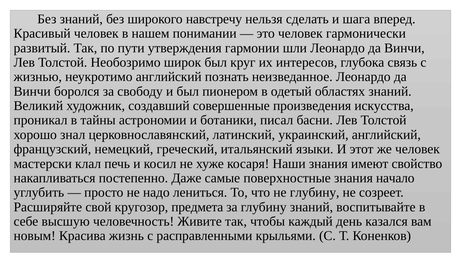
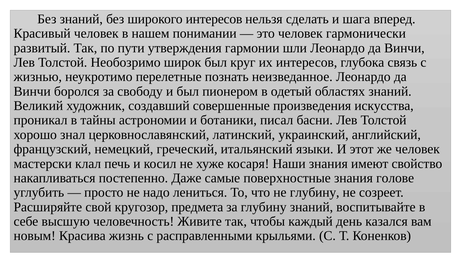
широкого навстречу: навстречу -> интересов (214, 19)
неукротимо английский: английский -> перелетные (169, 77)
начало: начало -> голове (395, 178)
